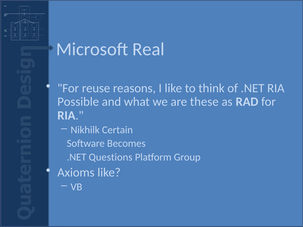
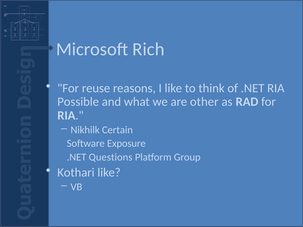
Real: Real -> Rich (148, 49)
these: these -> other (204, 102)
Becomes: Becomes -> Exposure (126, 144)
Axioms: Axioms -> Kothari (76, 173)
